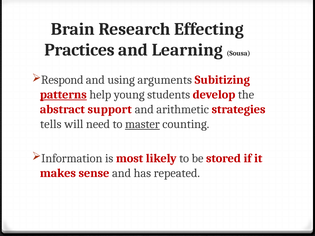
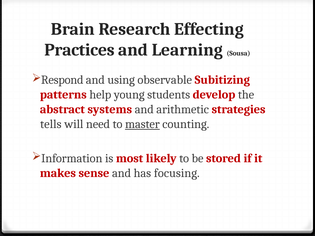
arguments: arguments -> observable (165, 80)
patterns underline: present -> none (63, 95)
support: support -> systems (110, 109)
repeated: repeated -> focusing (177, 173)
